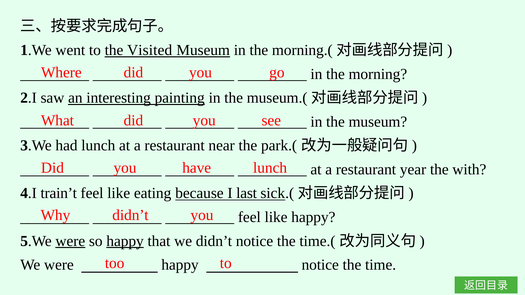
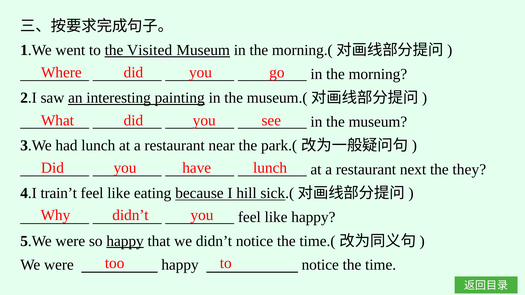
year: year -> next (413, 170)
with: with -> they (469, 170)
last: last -> hill (247, 193)
were underline: present -> none (70, 241)
